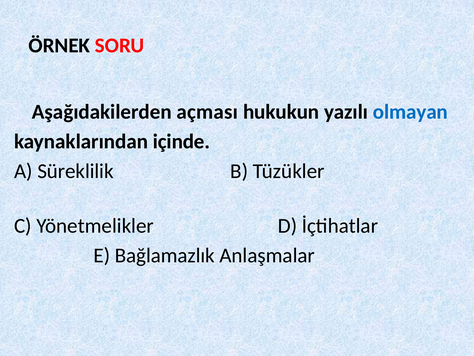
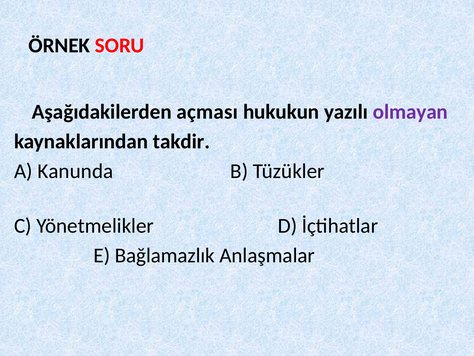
olmayan colour: blue -> purple (410, 112)
içinde: içinde -> takdir (181, 141)
Süreklilik: Süreklilik -> Kanunda (75, 171)
